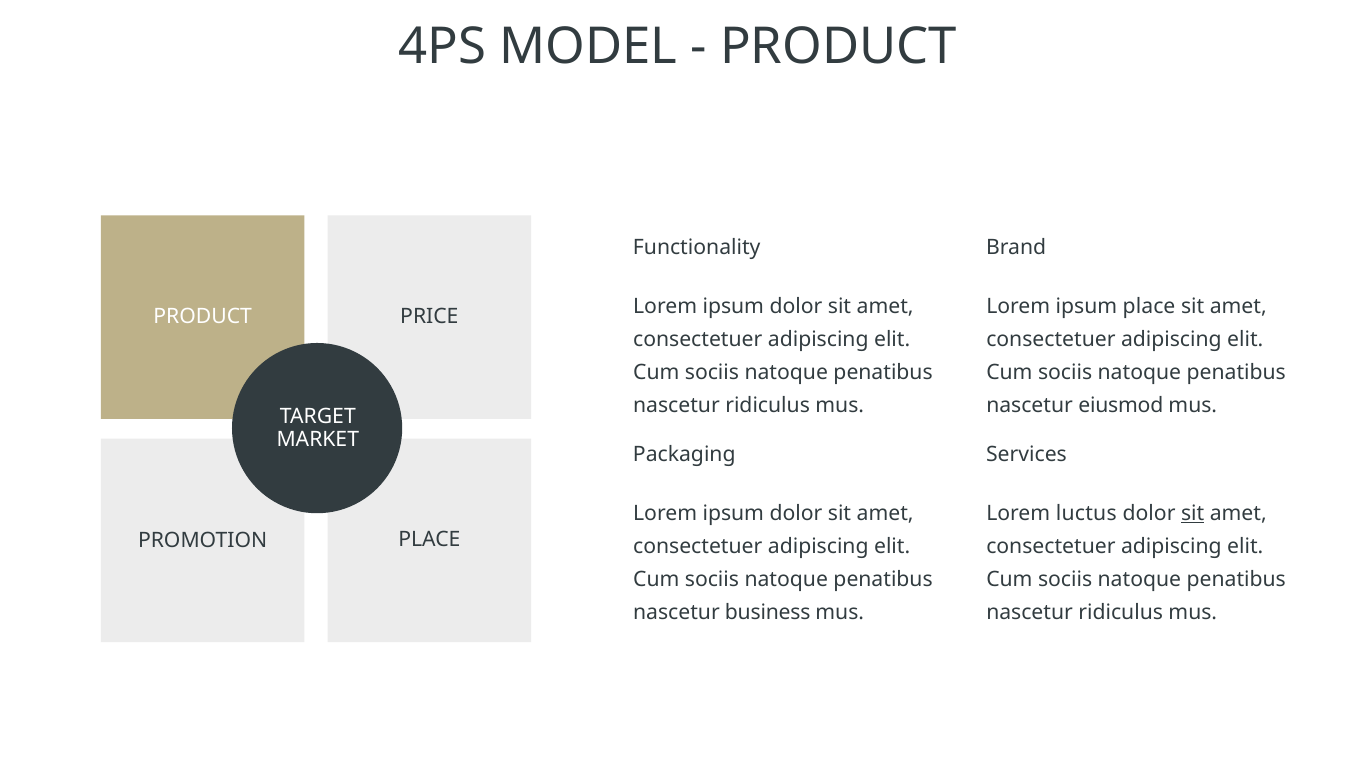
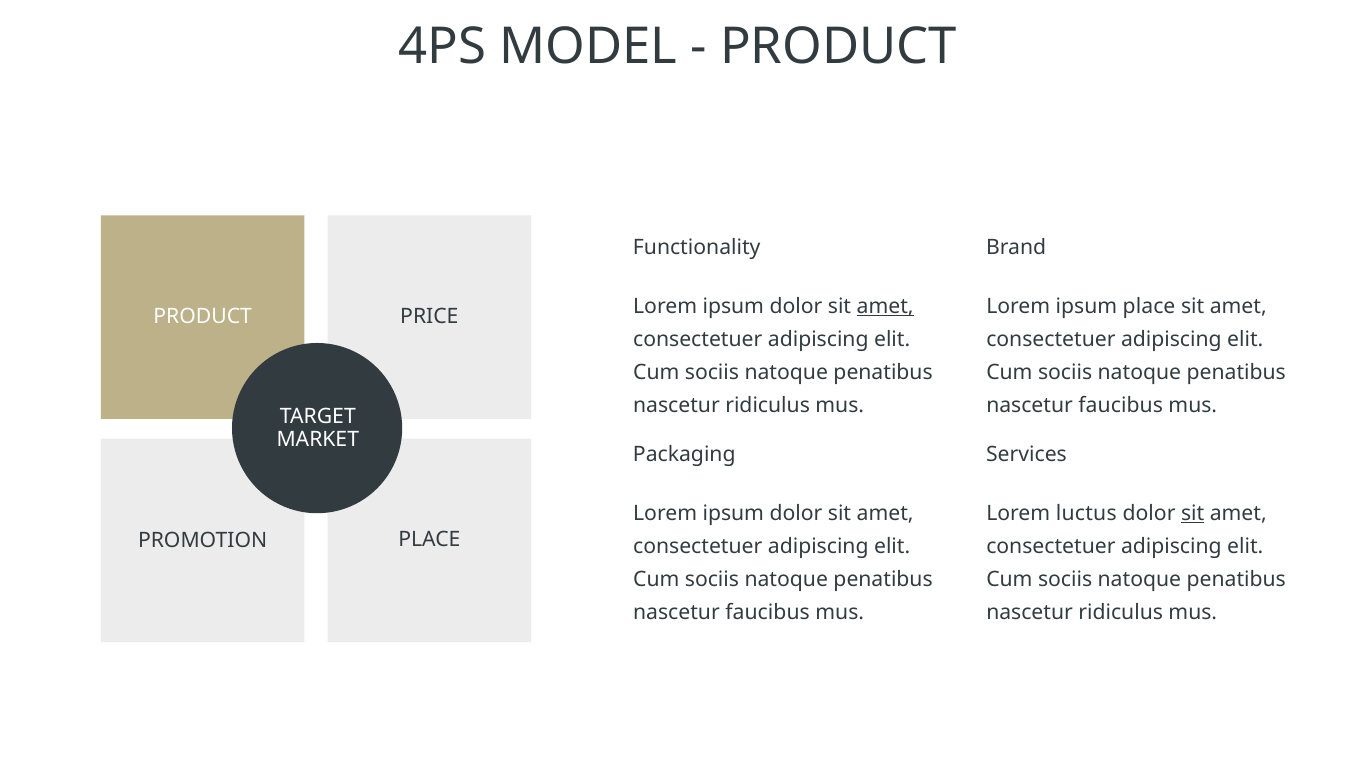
amet underline: none -> present (885, 306)
eiusmod: eiusmod -> faucibus (1121, 405)
business: business -> faucibus (768, 612)
